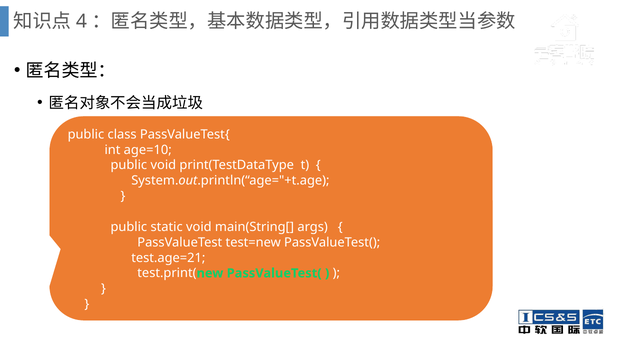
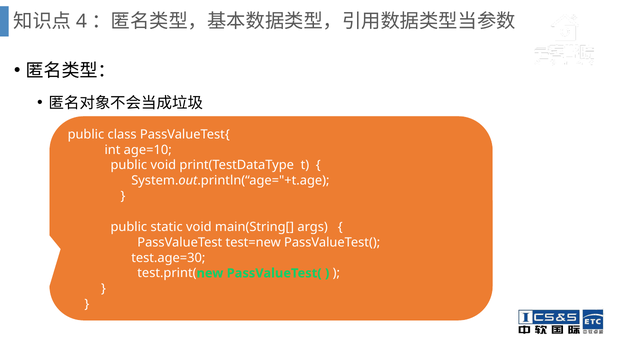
test.age=21: test.age=21 -> test.age=30 (168, 258)
